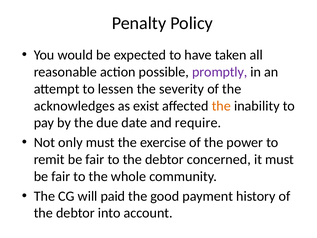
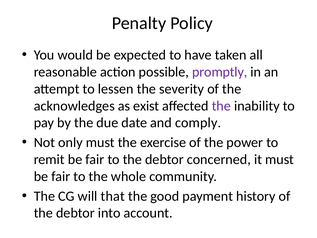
the colour: orange -> purple (221, 106)
require: require -> comply (198, 123)
paid: paid -> that (113, 196)
